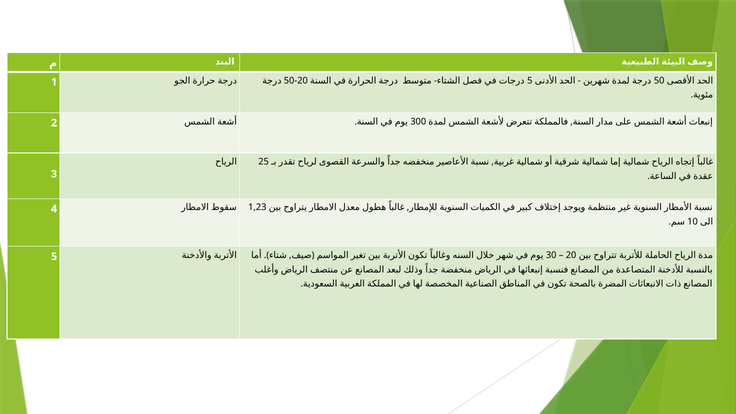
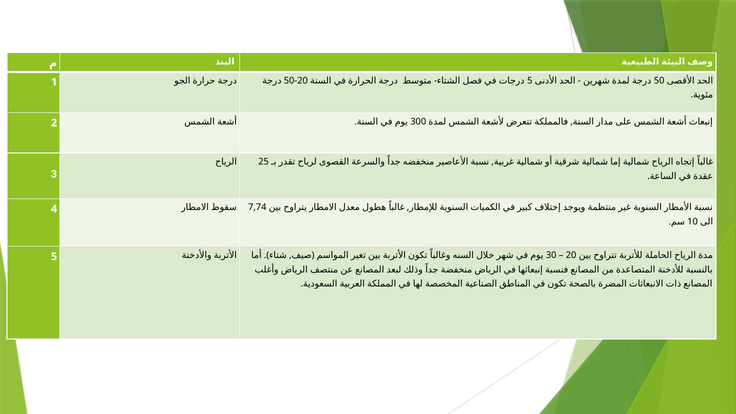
1,23: 1,23 -> 7,74 (257, 207)
